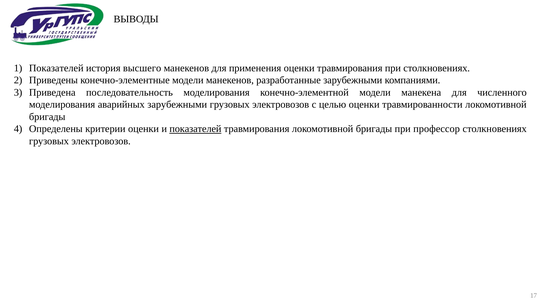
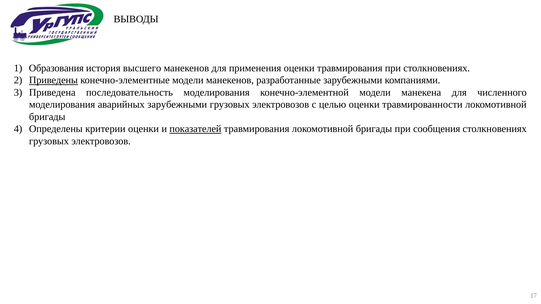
Показателей: Показателей -> Образования (56, 68)
Приведены underline: none -> present (53, 80)
профессор: профессор -> сообщения (437, 129)
